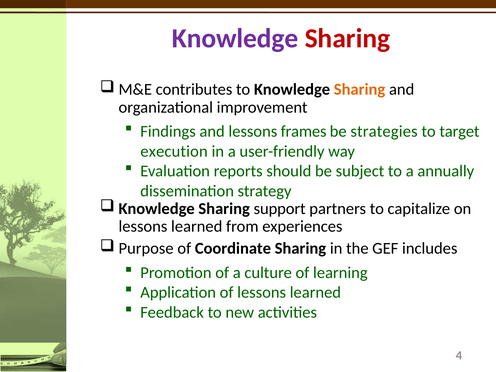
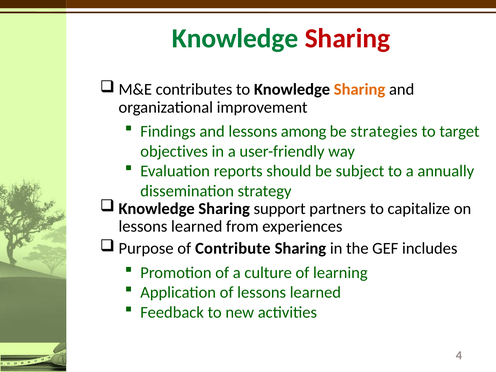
Knowledge colour: purple -> green (235, 38)
frames: frames -> among (304, 132)
execution: execution -> objectives (174, 151)
Coordinate: Coordinate -> Contribute (233, 248)
